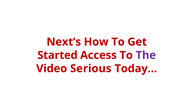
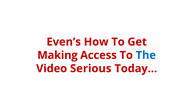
Next’s: Next’s -> Even’s (64, 42)
Started: Started -> Making (57, 55)
The colour: purple -> blue (146, 55)
